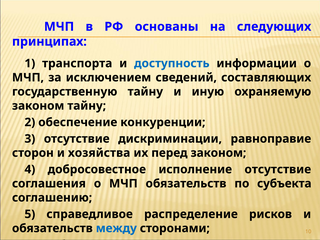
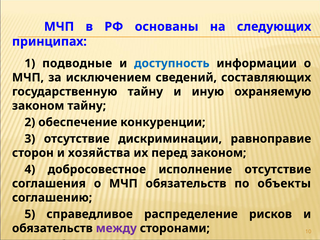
транспорта: транспорта -> подводные (77, 63)
субъекта: субъекта -> объекты (284, 184)
между colour: blue -> purple (116, 228)
